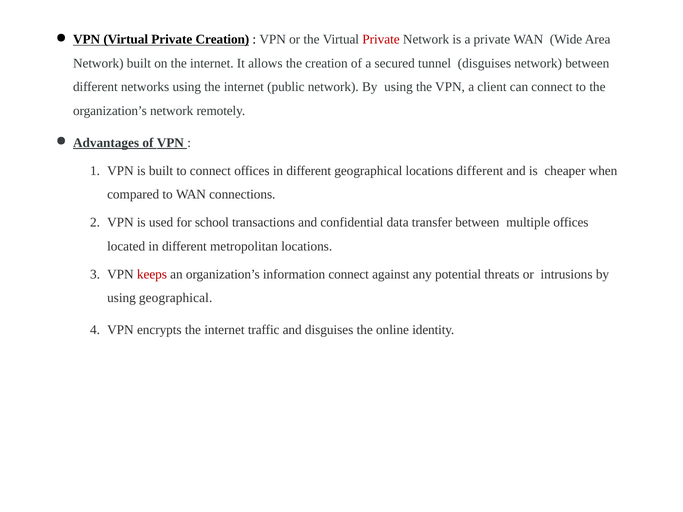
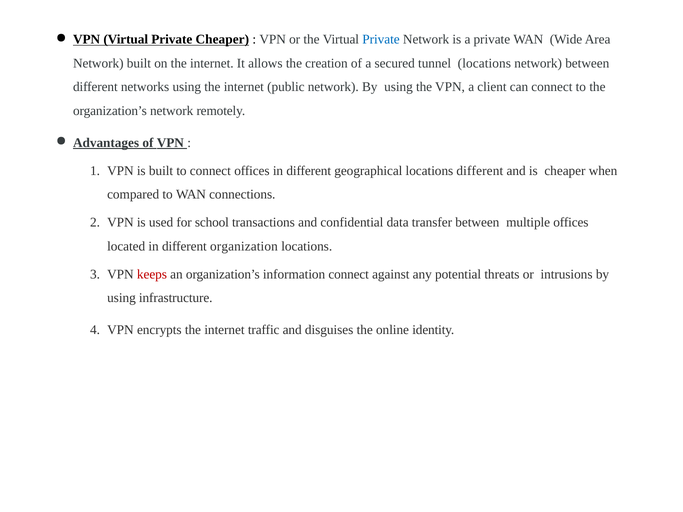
Private Creation: Creation -> Cheaper (222, 40)
Private colour: red -> blue (381, 40)
tunnel disguises: disguises -> locations (484, 63)
metropolitan: metropolitan -> organization (244, 246)
using geographical: geographical -> infrastructure (176, 298)
